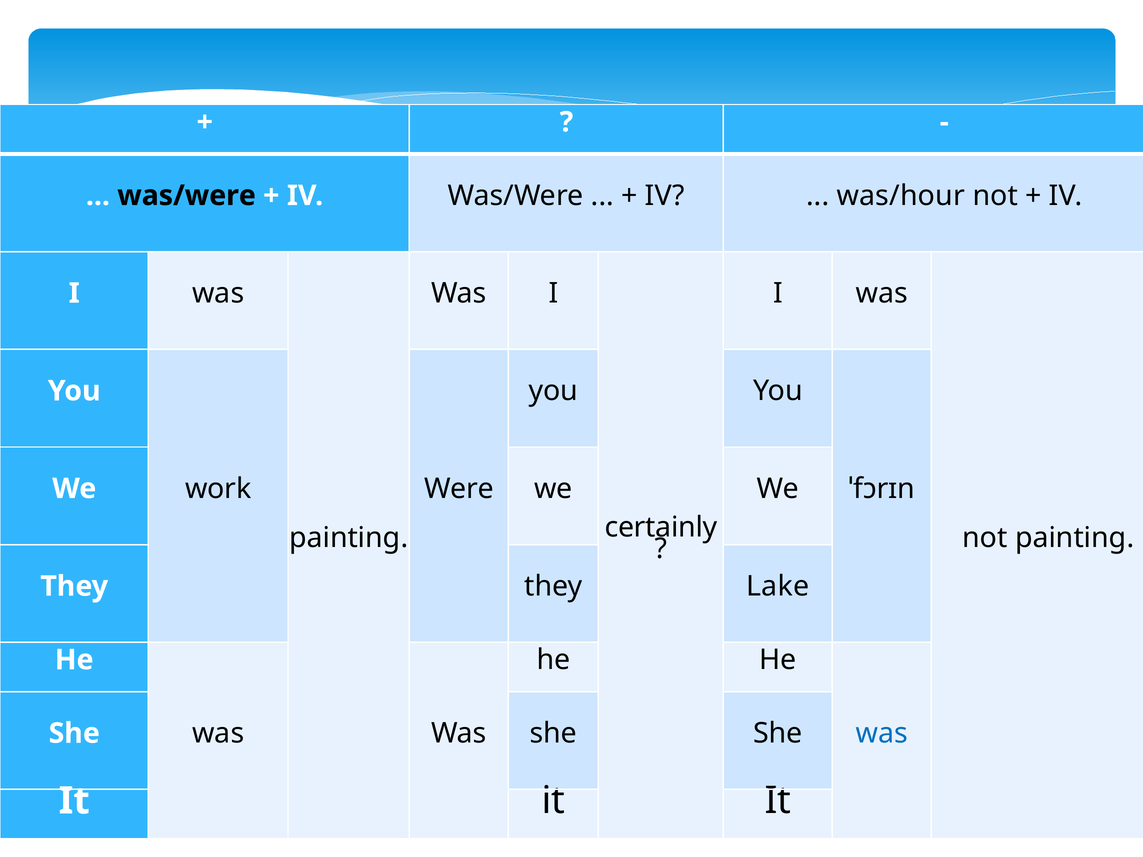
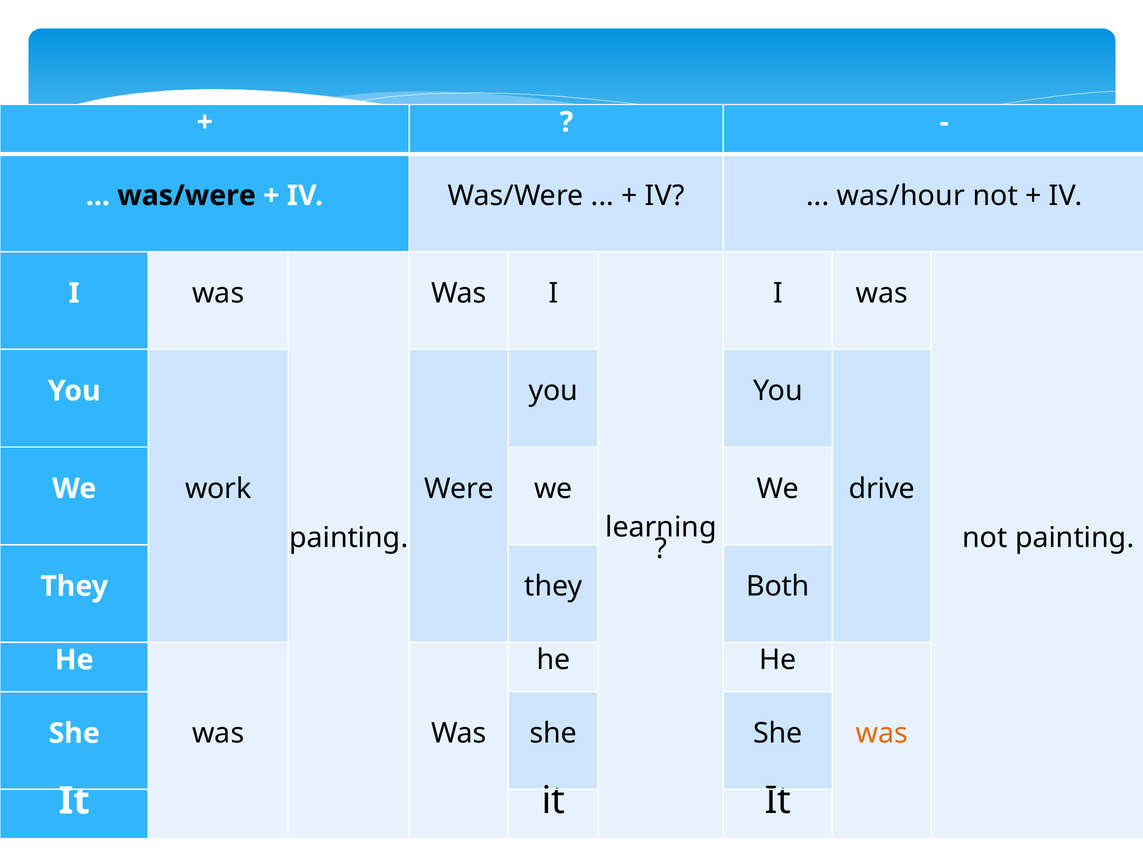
ˈfɔrɪn: ˈfɔrɪn -> drive (882, 489)
certainly: certainly -> learning (661, 527)
Lake: Lake -> Both (778, 586)
was colour: blue -> orange (882, 734)
